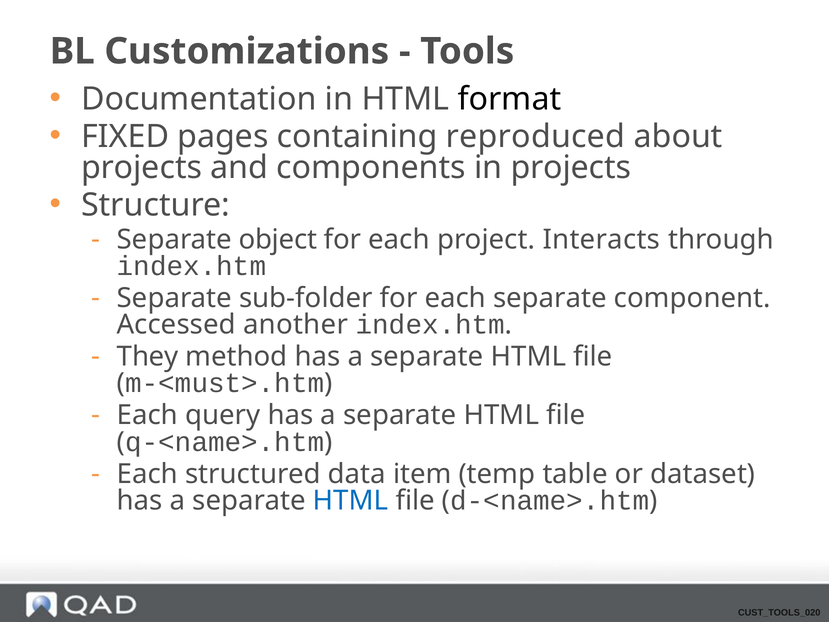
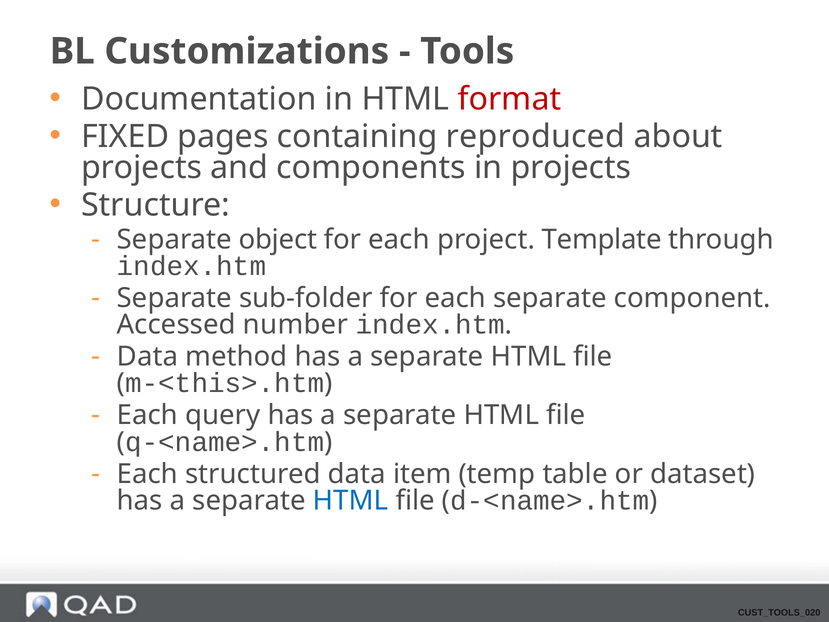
format colour: black -> red (509, 99)
Interacts: Interacts -> Template (602, 239)
another: another -> number (296, 325)
They: They -> Data (147, 357)
m-<must>.htm: m-<must>.htm -> m-<this>.htm (225, 383)
